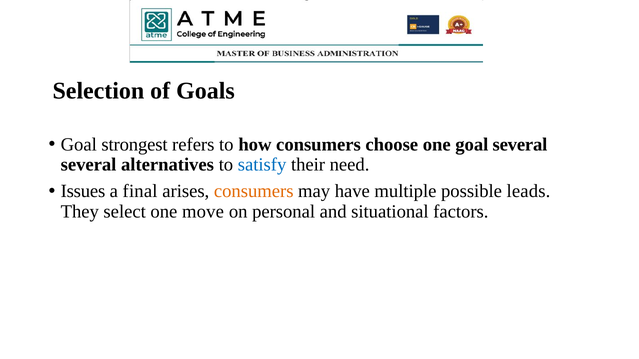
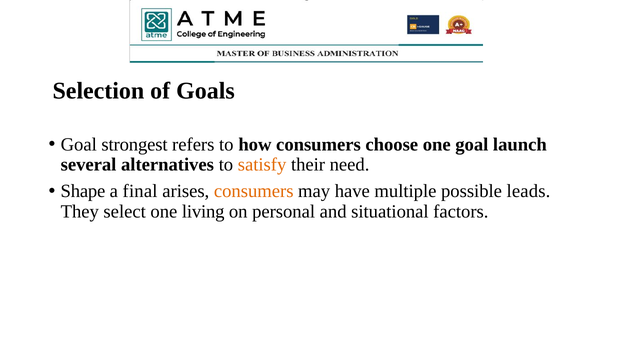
goal several: several -> launch (520, 145)
satisfy colour: blue -> orange (262, 165)
Issues: Issues -> Shape (83, 192)
move: move -> living (203, 212)
